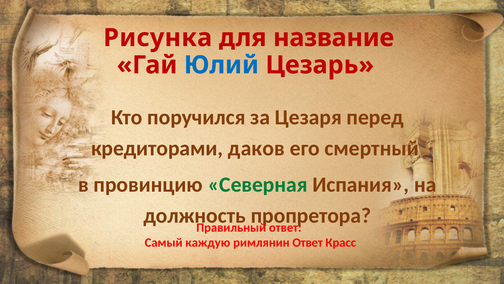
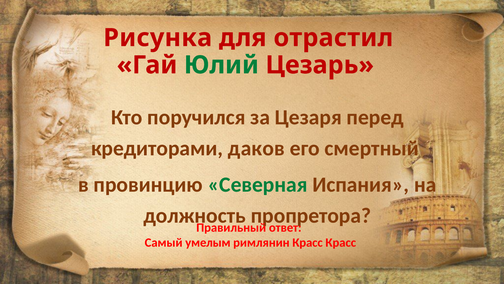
название: название -> отрастил (333, 38)
Юлий colour: blue -> green (221, 65)
каждую: каждую -> умелым (208, 242)
римлянин Ответ: Ответ -> Красс (308, 242)
